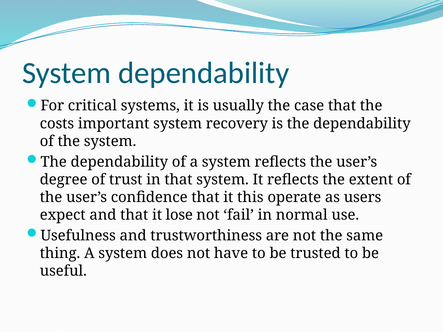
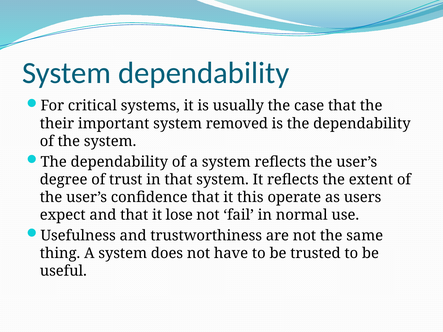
costs: costs -> their (57, 124)
recovery: recovery -> removed (237, 124)
